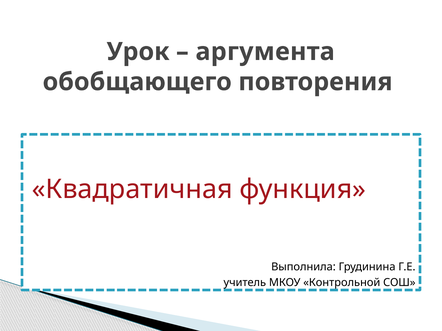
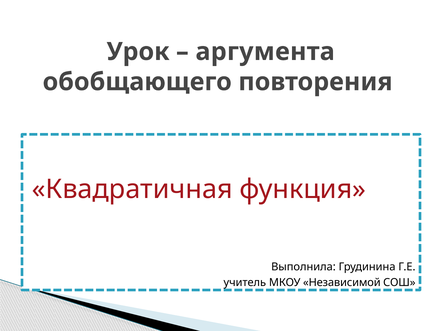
Контрольной: Контрольной -> Независимой (342, 283)
